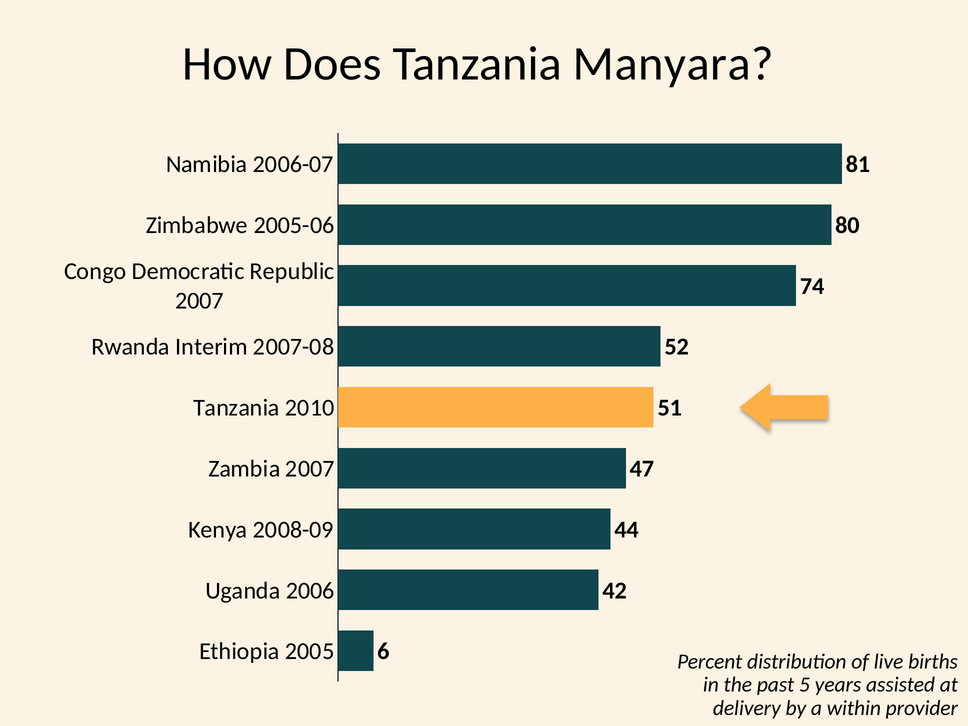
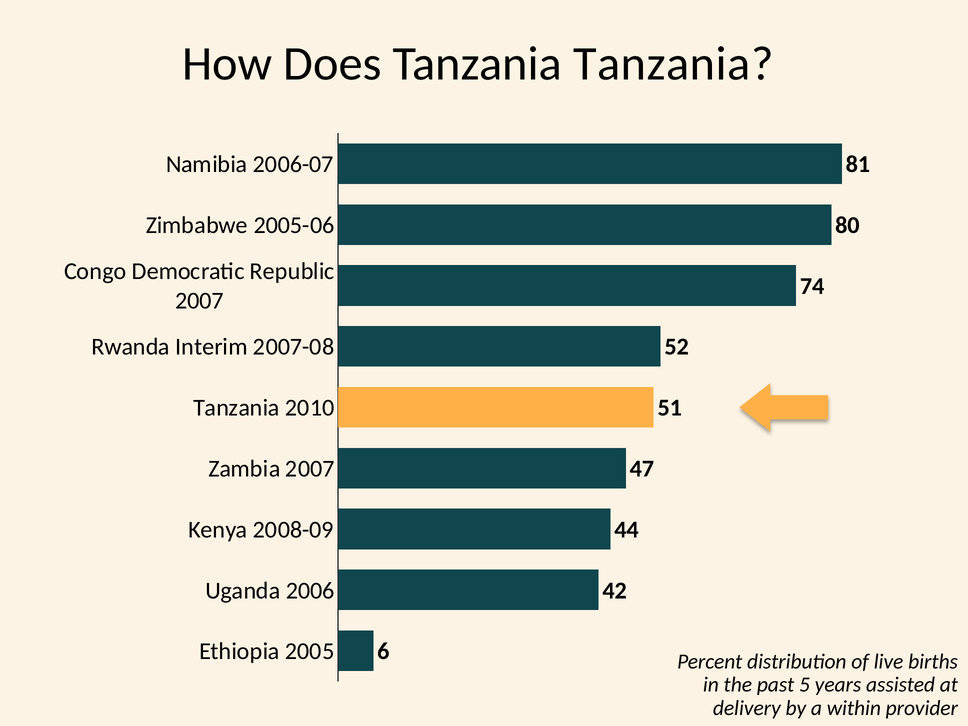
Tanzania Manyara: Manyara -> Tanzania (673, 64)
